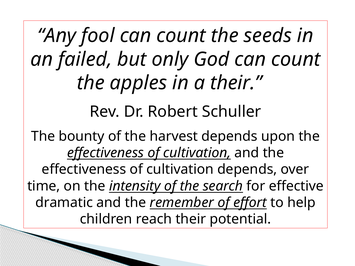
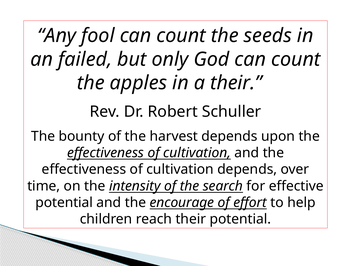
dramatic: dramatic -> potential (64, 203)
remember: remember -> encourage (182, 203)
